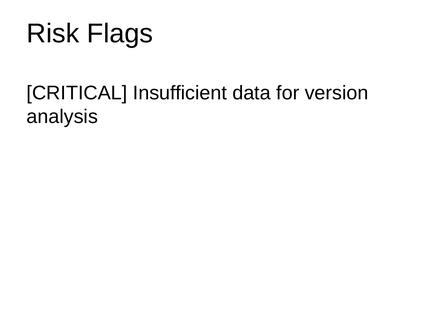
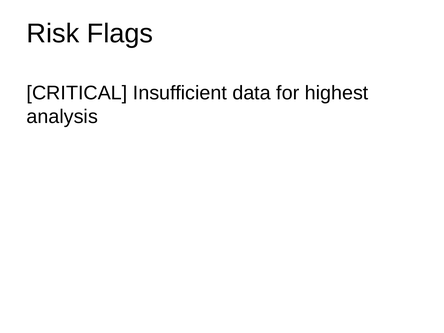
version: version -> highest (337, 93)
